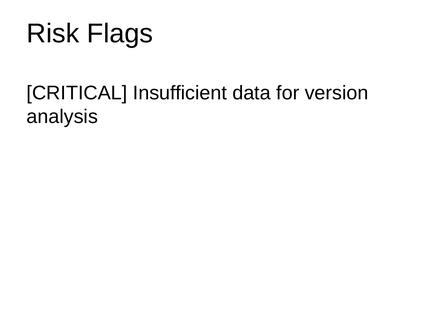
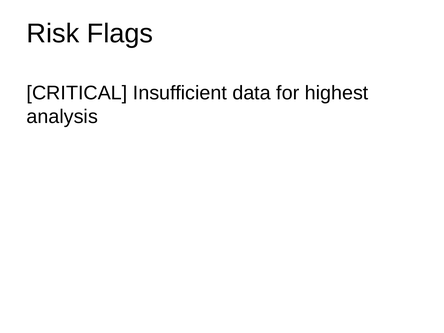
version: version -> highest (337, 93)
